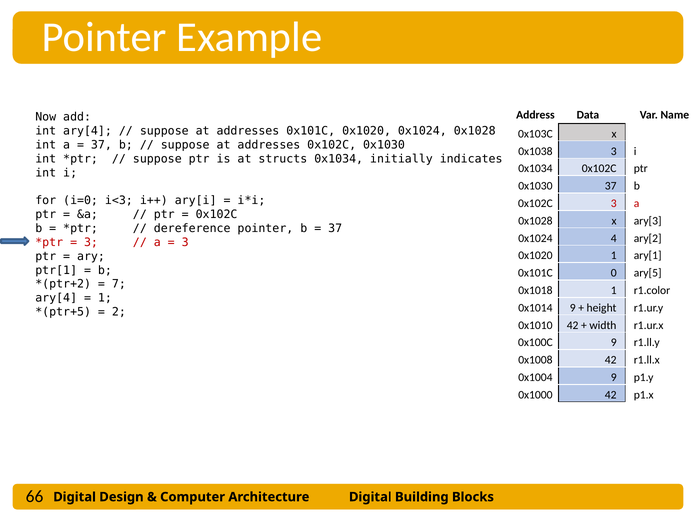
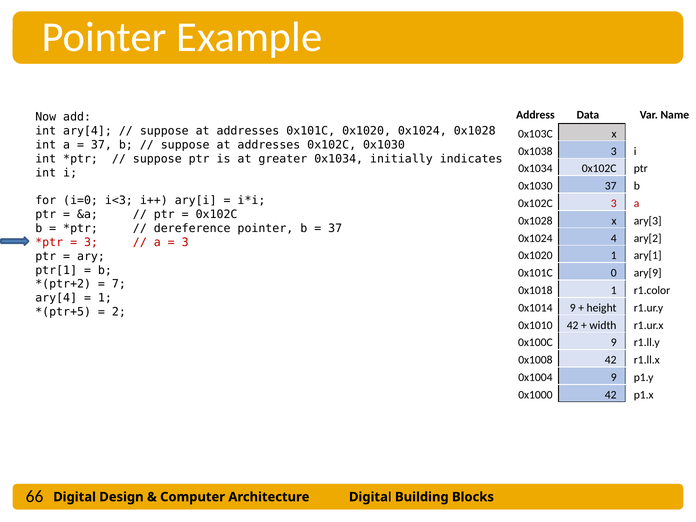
structs: structs -> greater (283, 159)
ary[5: ary[5 -> ary[9 (648, 273)
